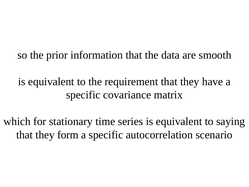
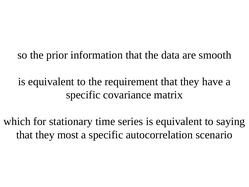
form: form -> most (68, 135)
